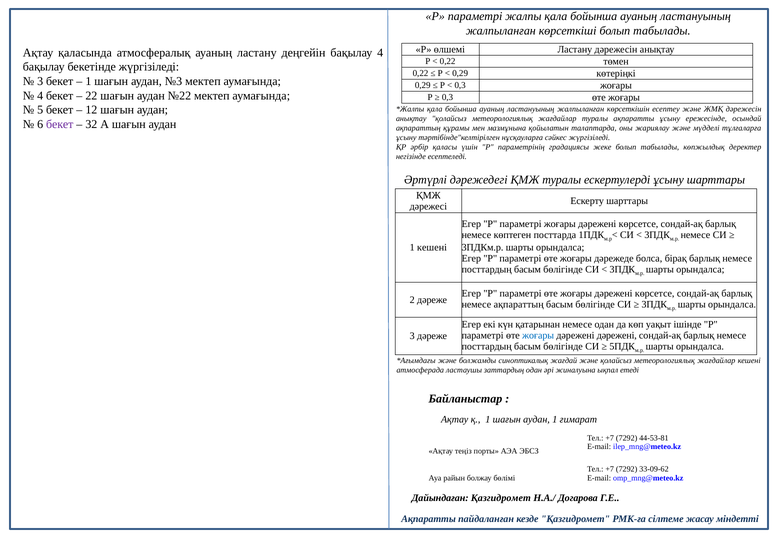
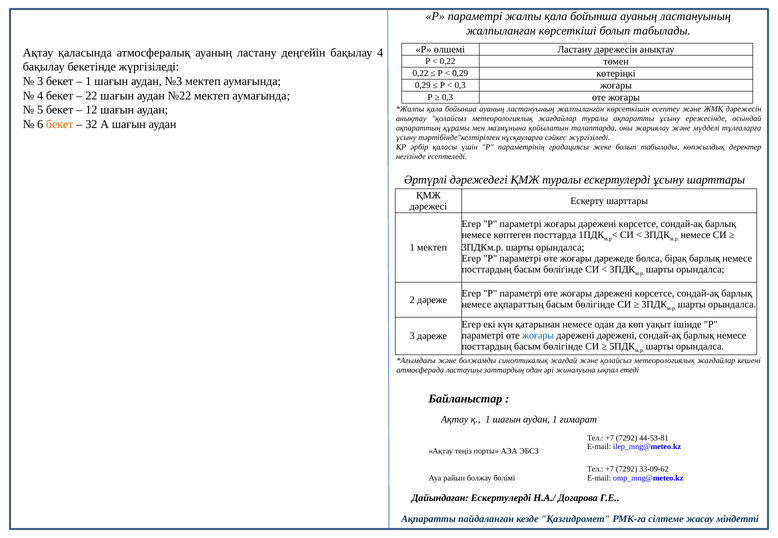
бекет colour: purple -> orange (60, 124)
1 кешені: кешені -> мектеп (432, 248)
Дайындаған Қазгидромет: Қазгидромет -> Ескертулерді (501, 499)
